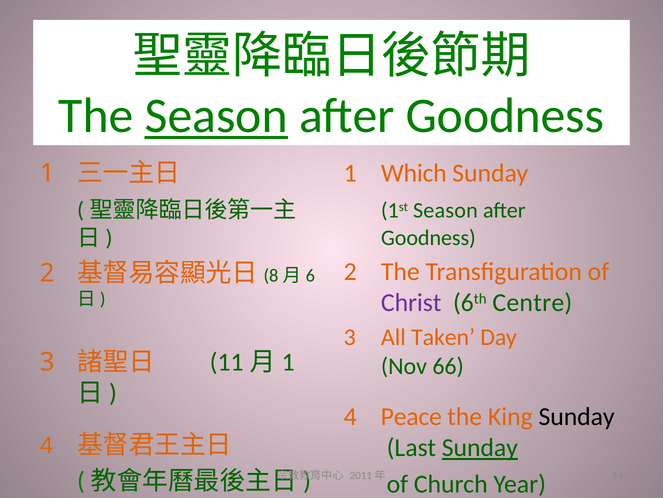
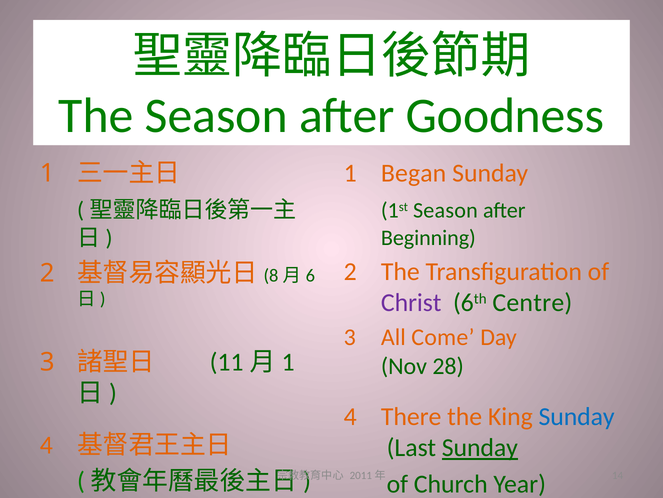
Season underline: present -> none (216, 116)
Which: Which -> Began (414, 173)
Goodness: Goodness -> Beginning (428, 237)
Taken: Taken -> Come (443, 337)
66: 66 -> 28 (448, 366)
Peace: Peace -> There (411, 416)
Sunday colour: black -> blue (577, 416)
